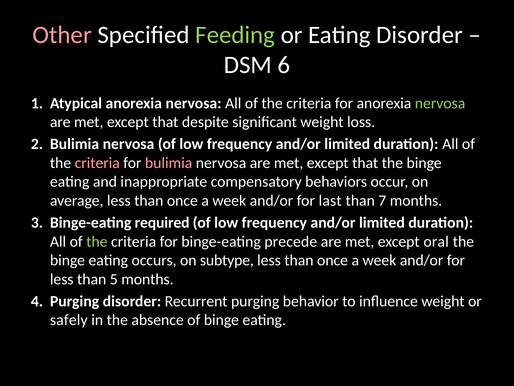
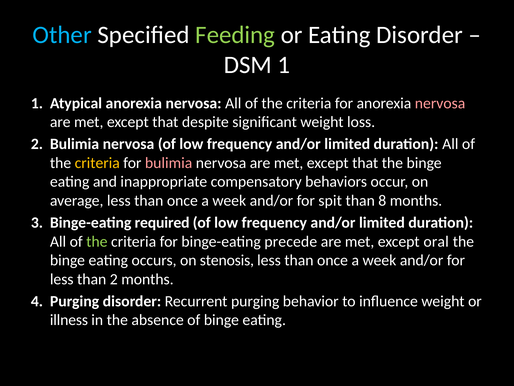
Other colour: pink -> light blue (62, 35)
DSM 6: 6 -> 1 (284, 65)
nervosa colour: light green -> pink (440, 103)
criteria colour: pink -> yellow (97, 163)
last: last -> spit (330, 200)
7: 7 -> 8 (382, 200)
subtype: subtype -> stenosis (227, 260)
than 5: 5 -> 2 (114, 279)
safely: safely -> illness (69, 320)
